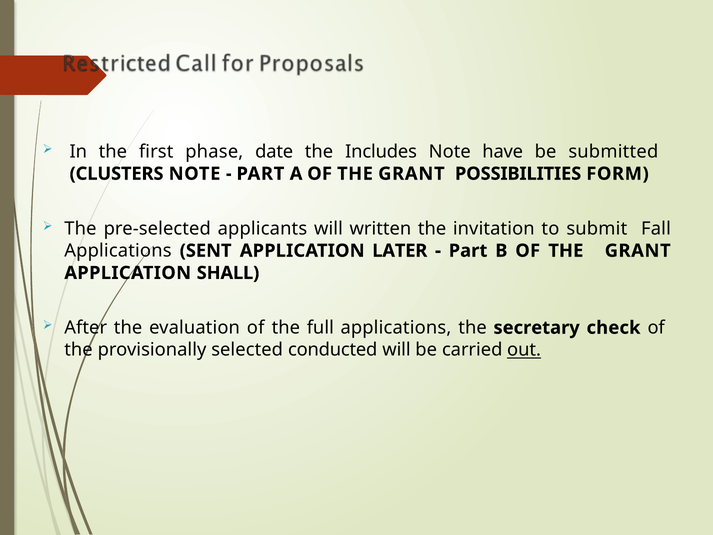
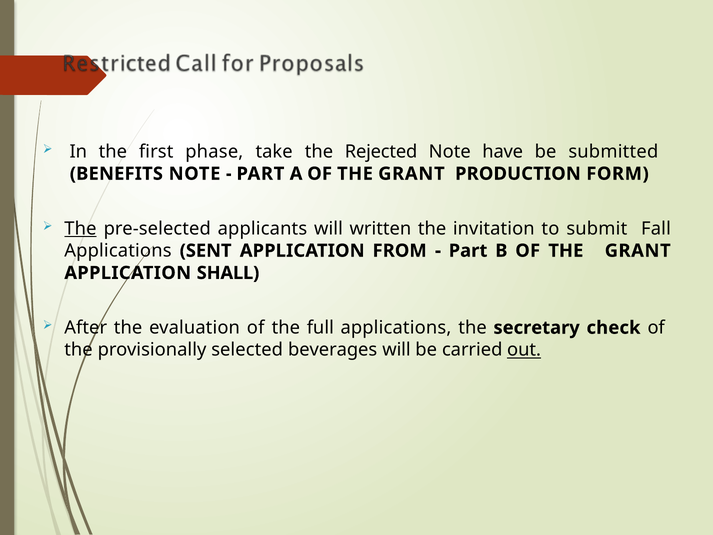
date: date -> take (274, 151)
Includes: Includes -> Rejected (381, 151)
CLUSTERS: CLUSTERS -> BENEFITS (116, 174)
POSSIBILITIES: POSSIBILITIES -> PRODUCTION (518, 174)
The underline: none -> present (80, 228)
LATER: LATER -> FROM (400, 251)
conducted: conducted -> beverages (333, 350)
